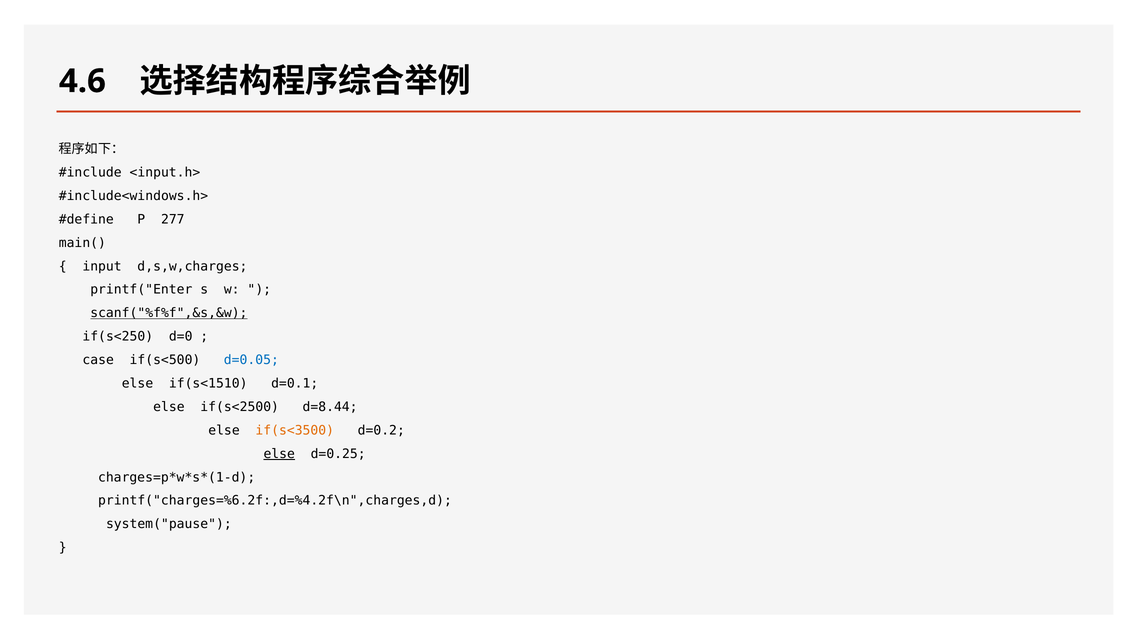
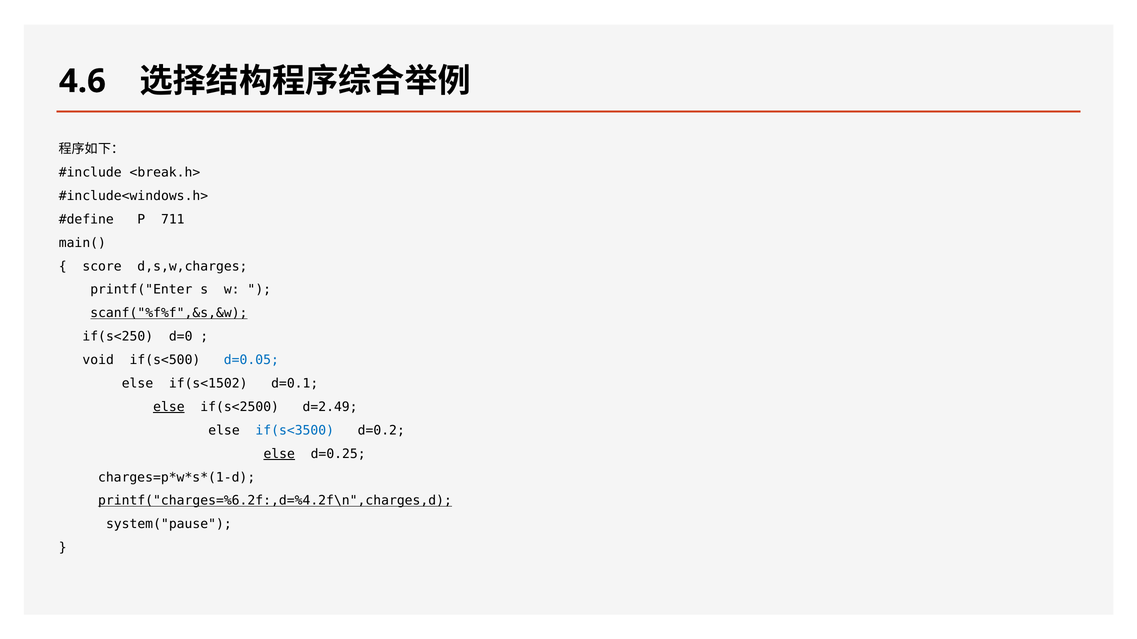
<input.h>: <input.h> -> <break.h> (165, 173)
277: 277 -> 711 (173, 220)
input: input -> score (102, 266)
case: case -> void (98, 360)
if(s<1510: if(s<1510 -> if(s<1502 (208, 384)
else underline: none -> present (169, 407)
d=8.44: d=8.44 -> d=2.49 (330, 407)
if(s<3500 colour: orange -> blue (295, 431)
printf("charges=%6.2f:,d=%4.2f\n",charges,d underline: none -> present (275, 501)
